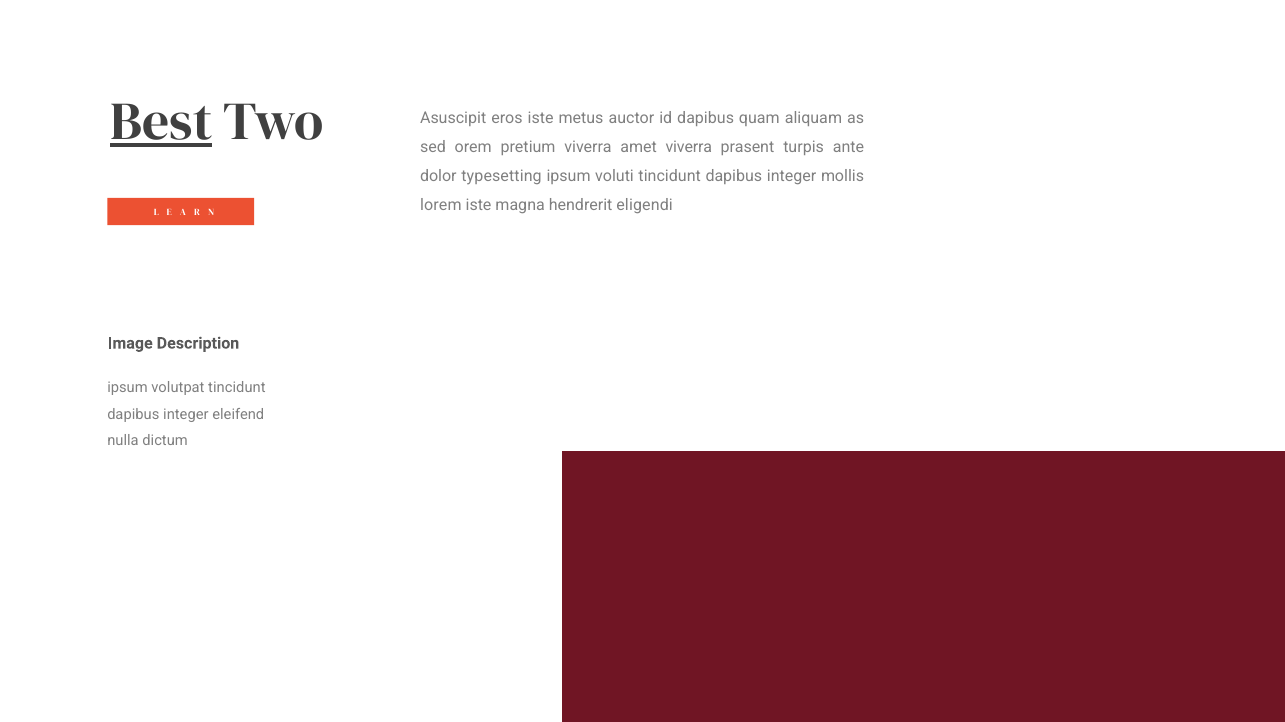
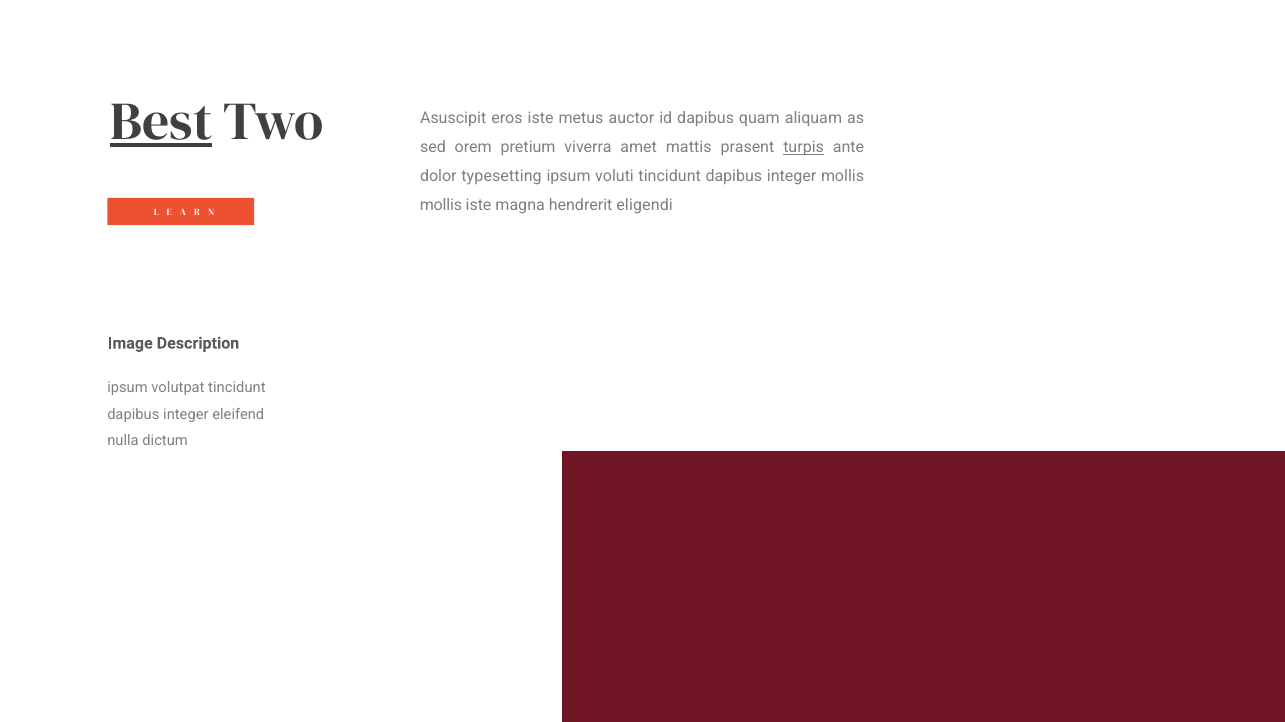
amet viverra: viverra -> mattis (689, 147)
turpis underline: none -> present (804, 147)
lorem: lorem -> mollis (441, 205)
